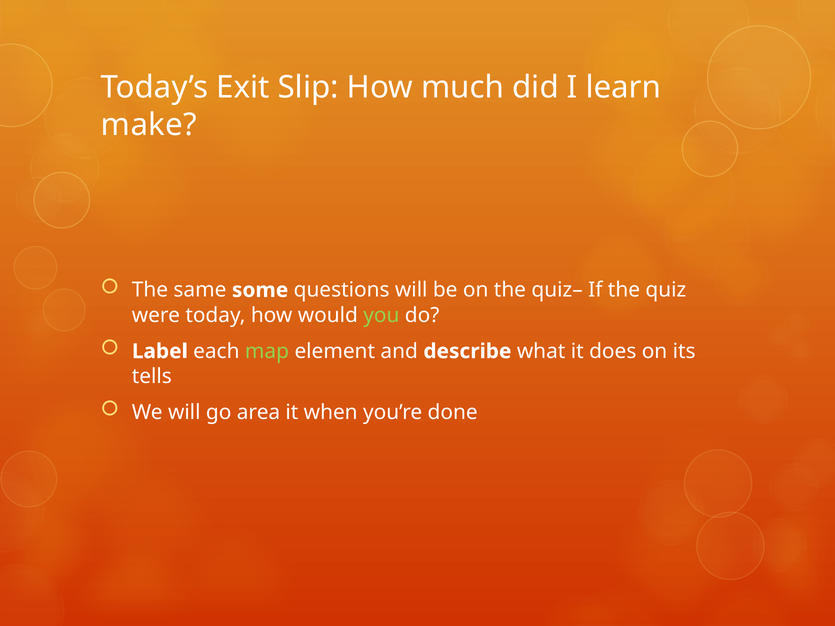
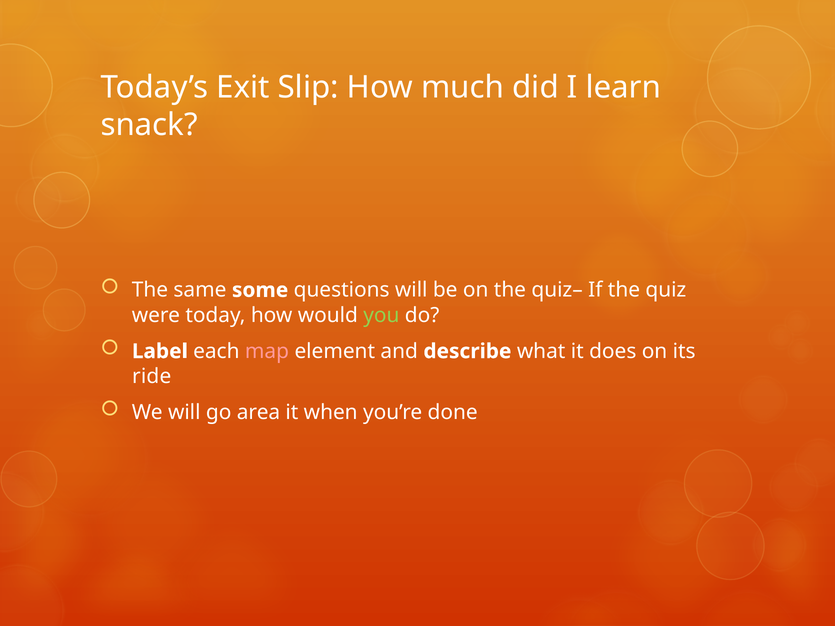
make: make -> snack (149, 125)
map colour: light green -> pink (267, 351)
tells: tells -> ride (152, 376)
